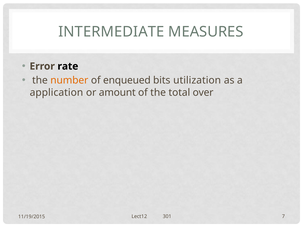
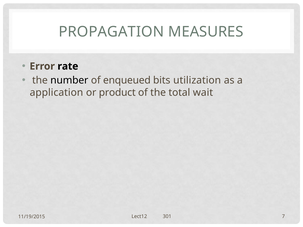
INTERMEDIATE: INTERMEDIATE -> PROPAGATION (111, 32)
number colour: orange -> black (69, 80)
amount: amount -> product (117, 93)
over: over -> wait (203, 93)
